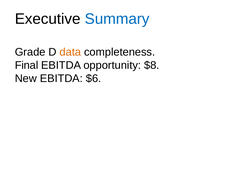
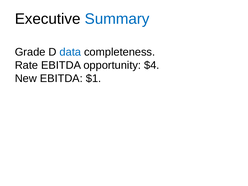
data colour: orange -> blue (70, 52)
Final: Final -> Rate (26, 65)
$8: $8 -> $4 (152, 65)
$6: $6 -> $1 (94, 78)
